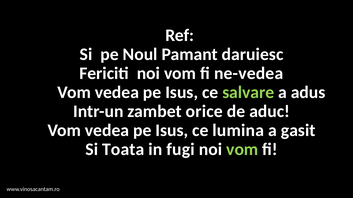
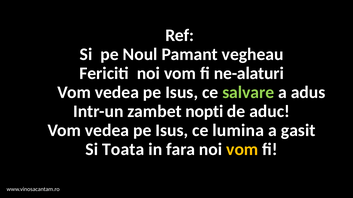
daruiesc: daruiesc -> vegheau (253, 54)
ne-vedea: ne-vedea -> ne-alaturi (249, 73)
orice: orice -> nopti (204, 112)
fugi: fugi -> fara (181, 150)
vom colour: light green -> yellow (242, 150)
